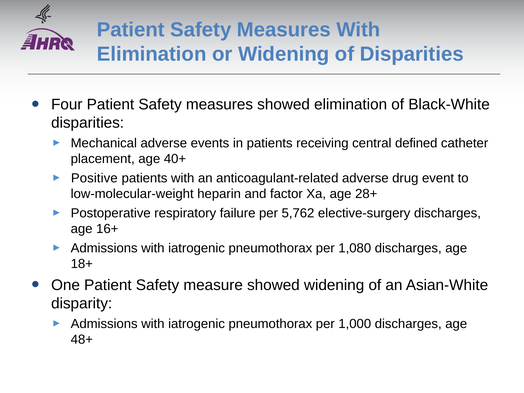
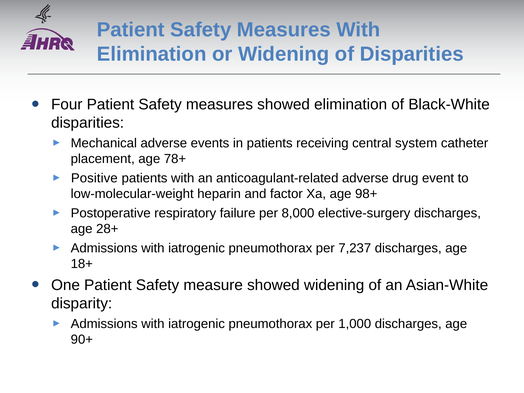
defined: defined -> system (416, 143)
40+: 40+ -> 78+ (175, 159)
28+: 28+ -> 98+ (366, 194)
5,762: 5,762 -> 8,000 (298, 213)
16+: 16+ -> 28+ (107, 229)
1,080: 1,080 -> 7,237 (355, 248)
48+: 48+ -> 90+ (82, 339)
